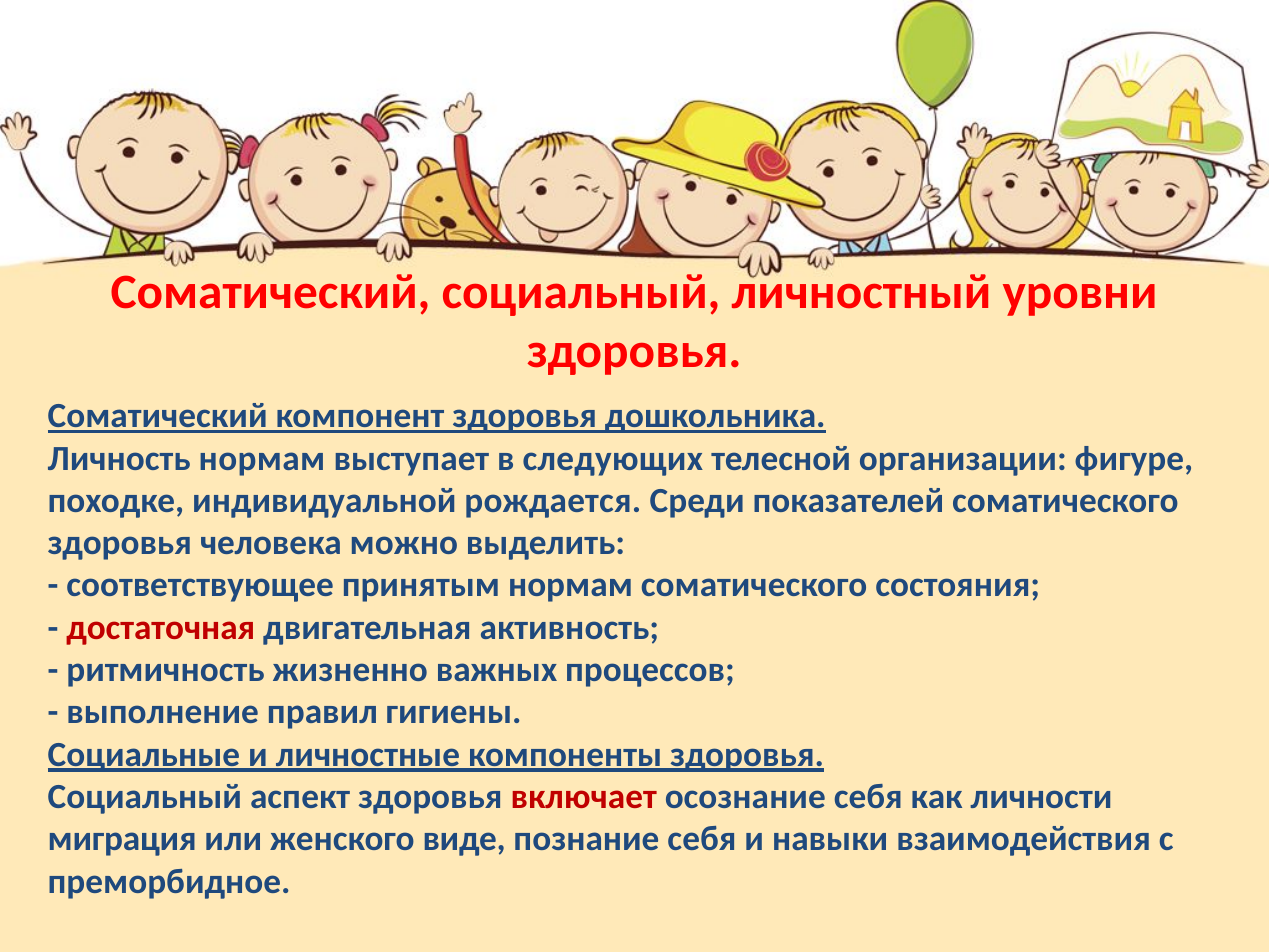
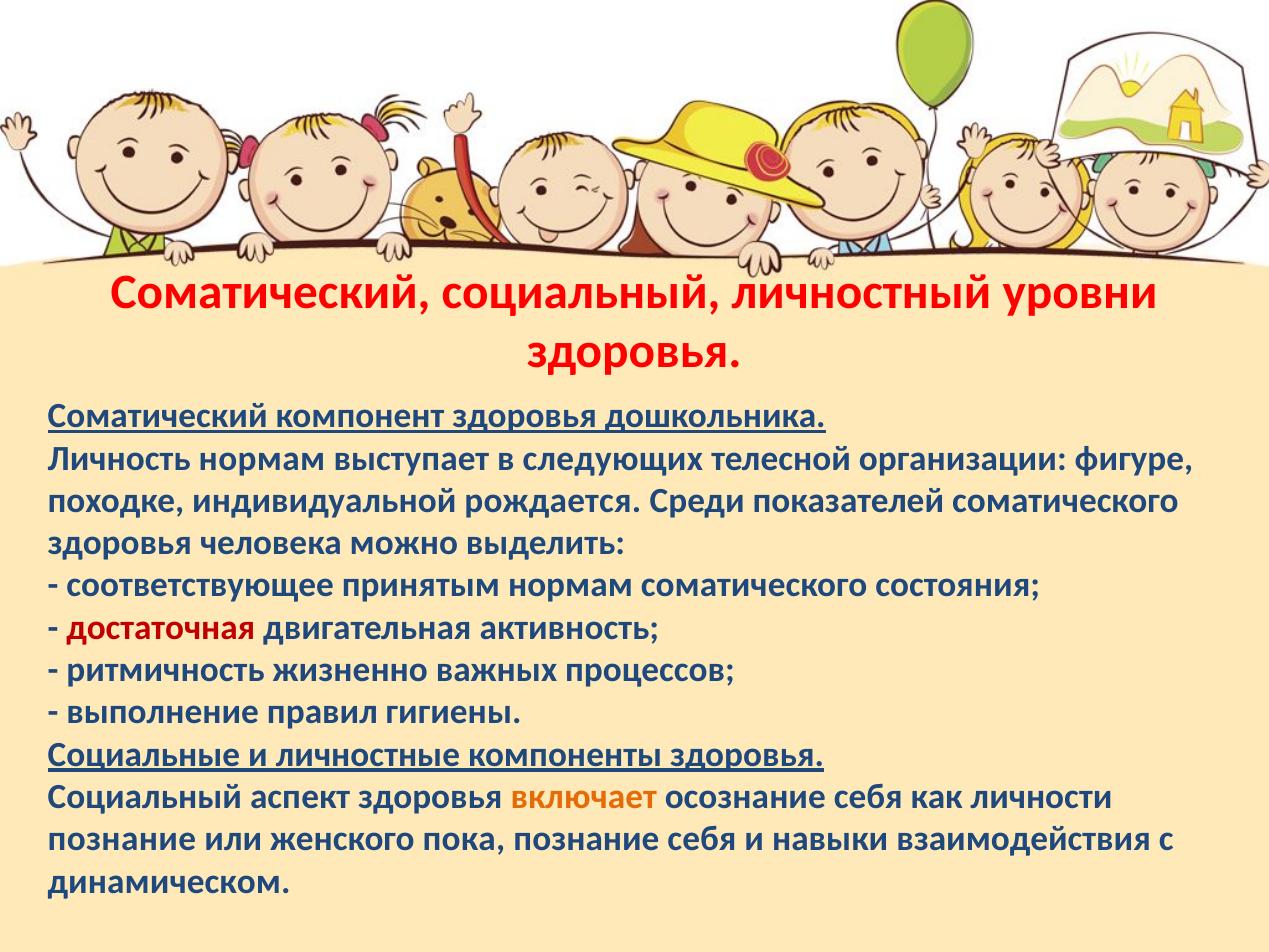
включает colour: red -> orange (584, 797)
миграция: миграция -> познание (122, 839)
виде: виде -> пока (464, 839)
преморбидное: преморбидное -> динамическом (169, 881)
